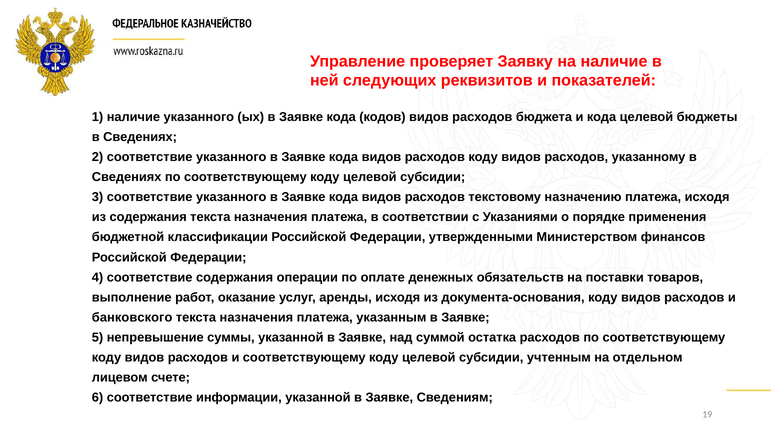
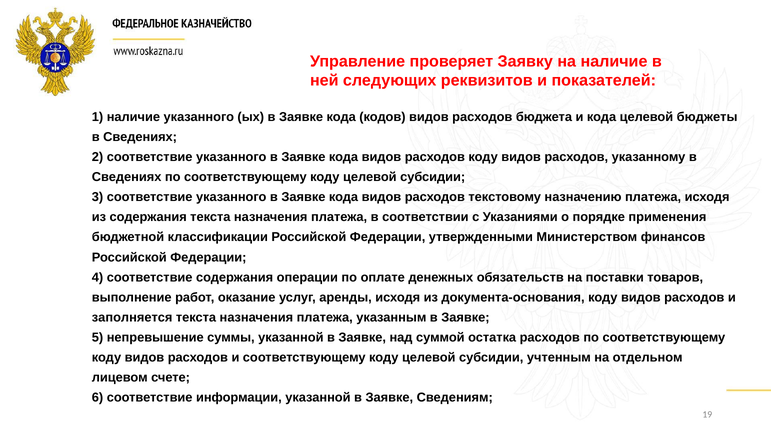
банковского: банковского -> заполняется (132, 317)
